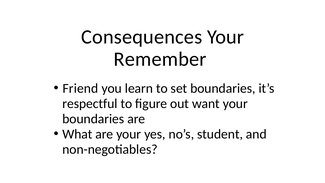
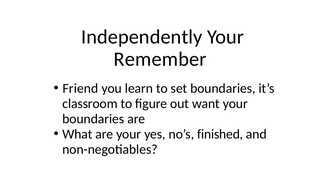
Consequences: Consequences -> Independently (142, 37)
respectful: respectful -> classroom (90, 103)
student: student -> finished (220, 134)
